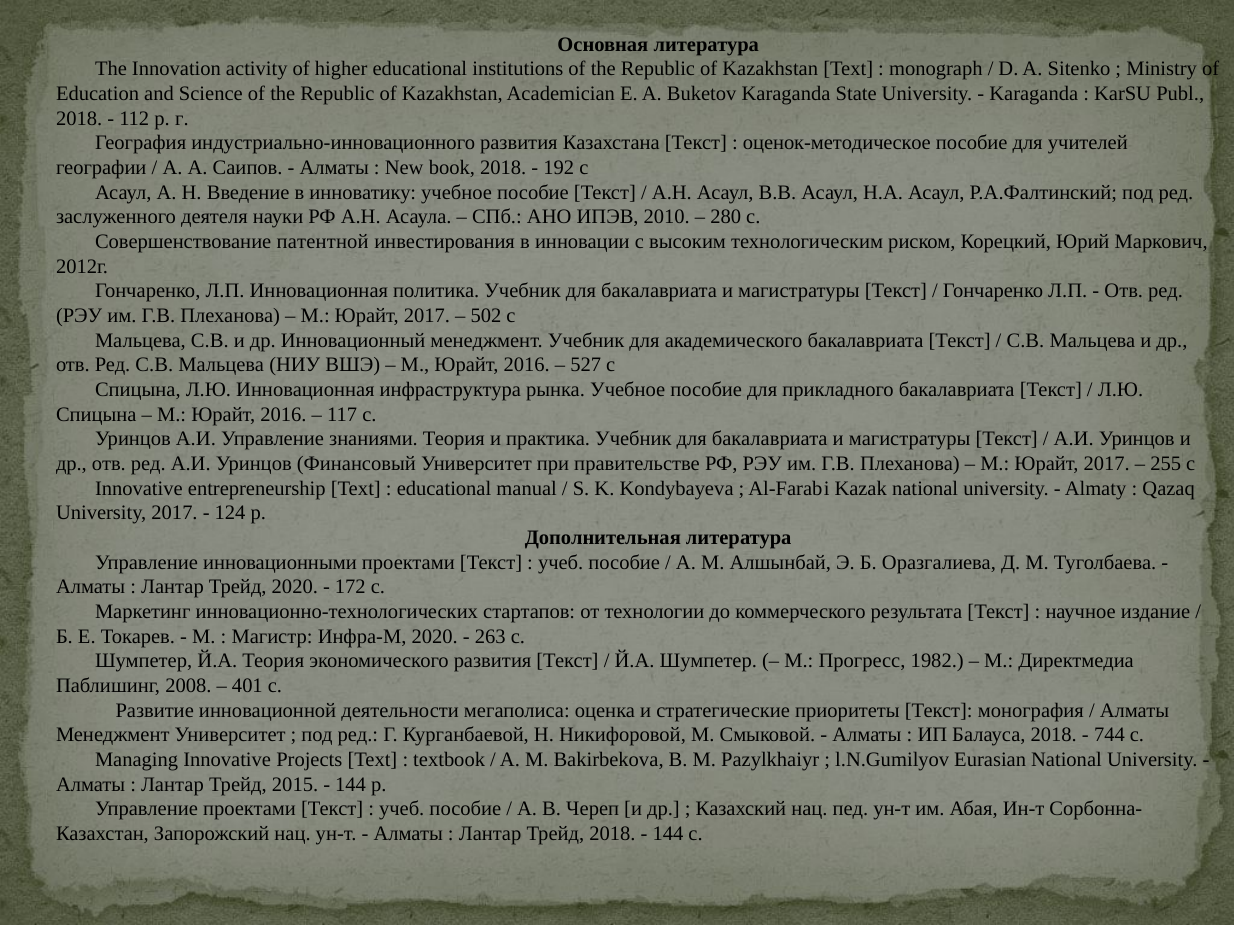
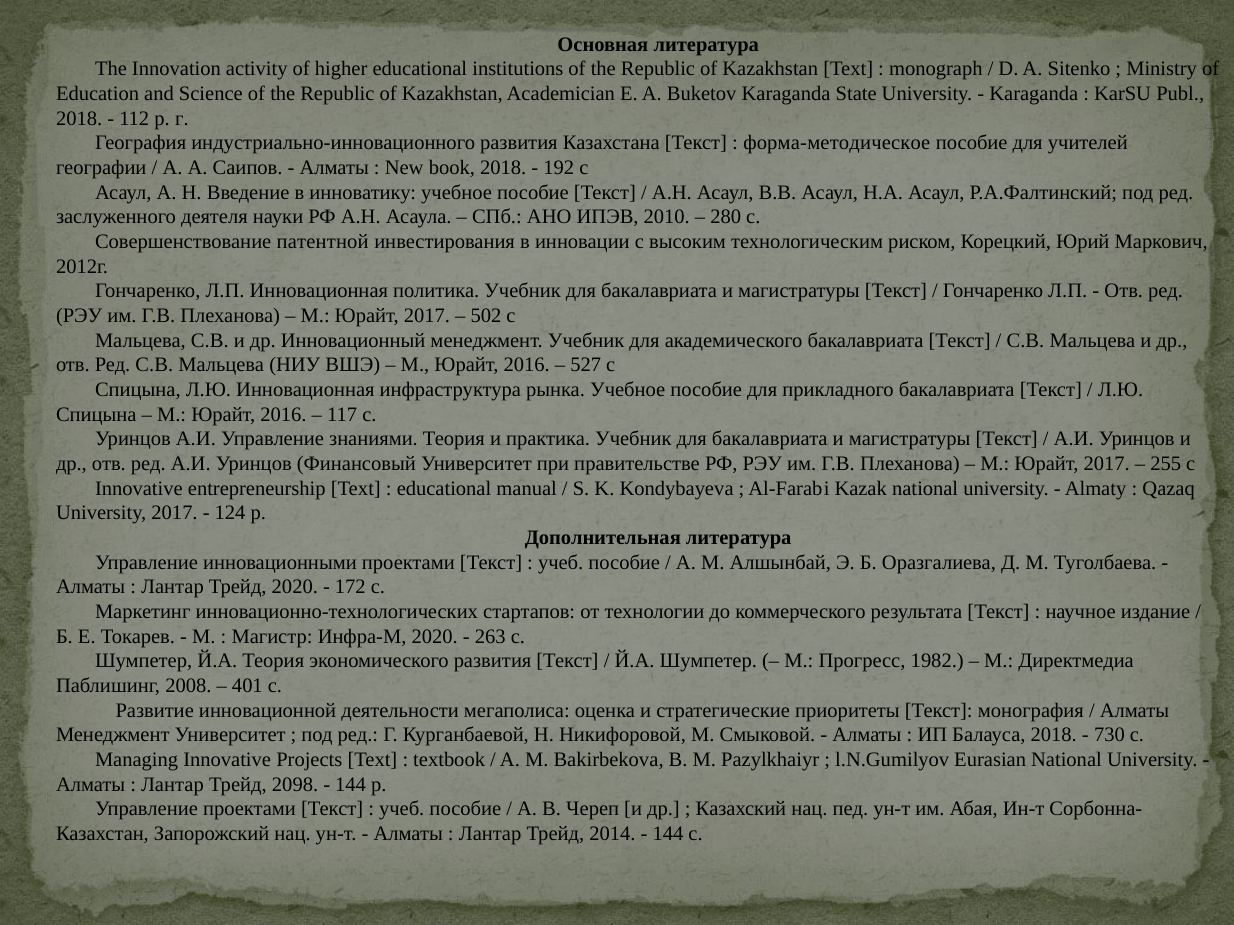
оценок-методическое: оценок-методическое -> форма-методическое (837, 143)
744: 744 -> 730 (1109, 736)
2015: 2015 -> 2098 (295, 785)
Трейд 2018: 2018 -> 2014 (612, 834)
